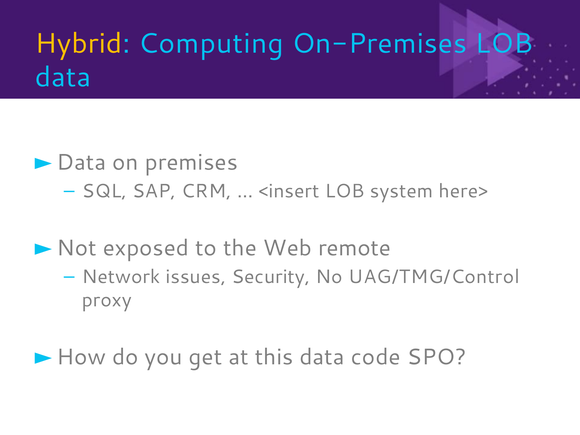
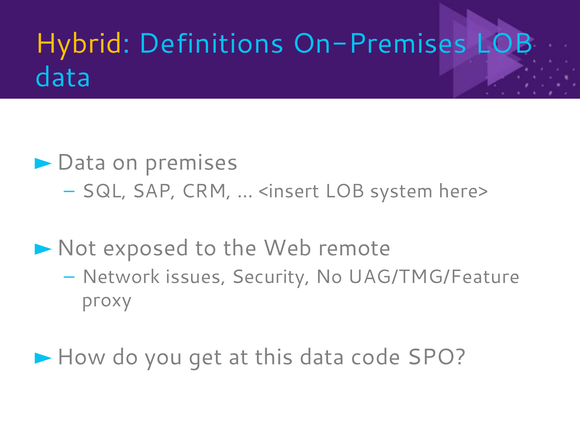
Computing: Computing -> Definitions (211, 43)
UAG/TMG/Control: UAG/TMG/Control -> UAG/TMG/Feature (434, 277)
